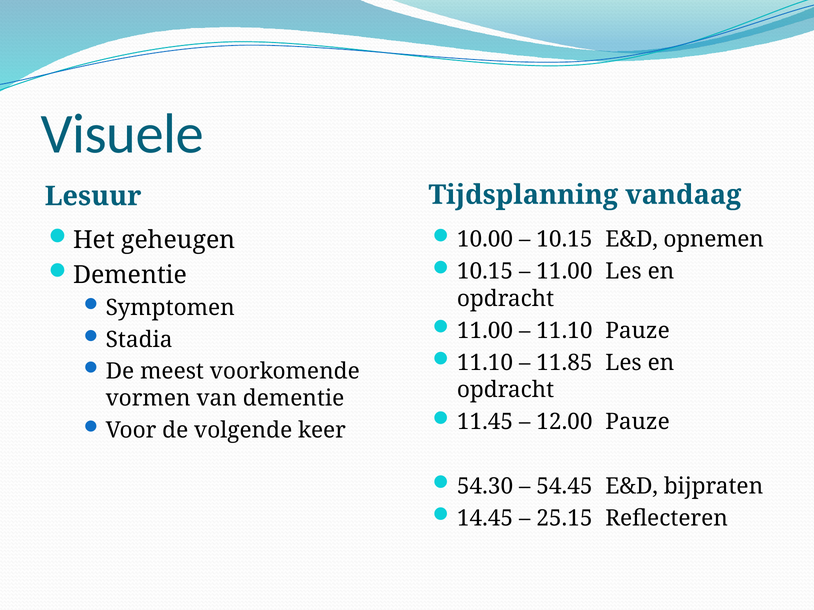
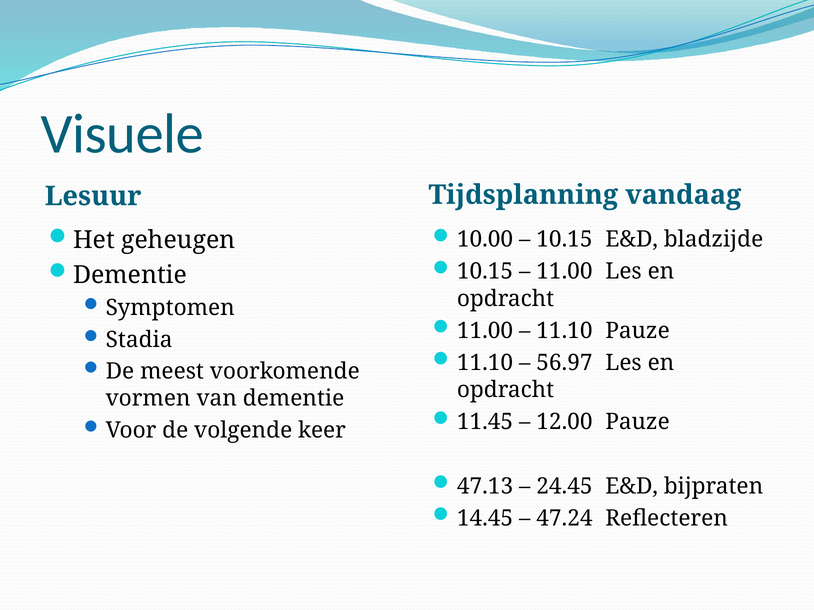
opnemen: opnemen -> bladzijde (714, 240)
11.85: 11.85 -> 56.97 (564, 363)
54.30: 54.30 -> 47.13 (485, 487)
54.45: 54.45 -> 24.45 (564, 487)
25.15: 25.15 -> 47.24 (564, 519)
